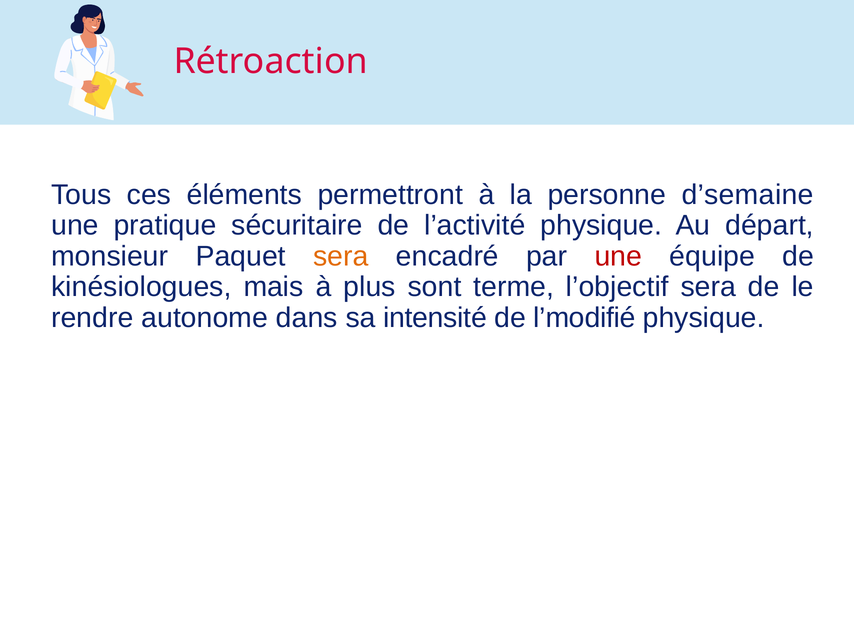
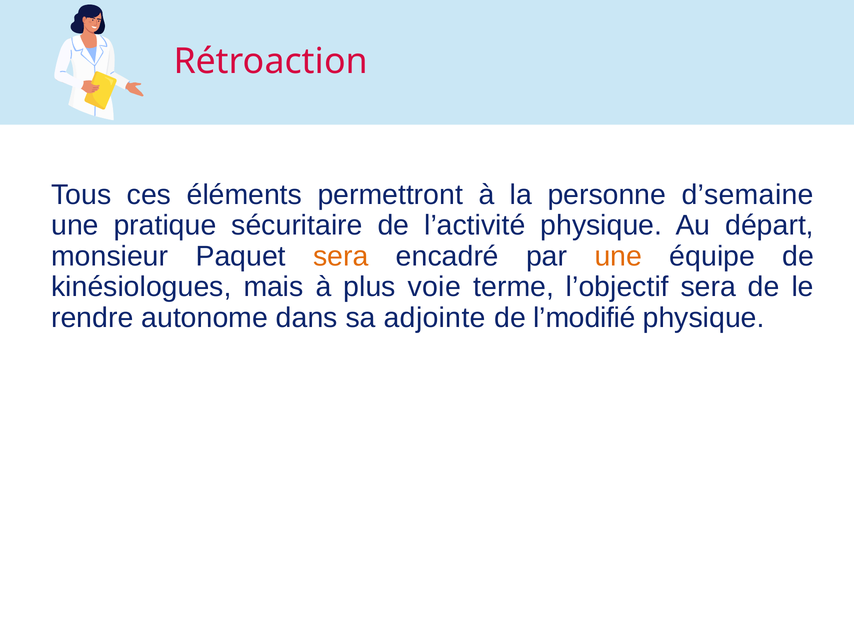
une colour: red -> orange (618, 256)
sont: sont -> voie (434, 287)
intensité: intensité -> adjointe (435, 318)
